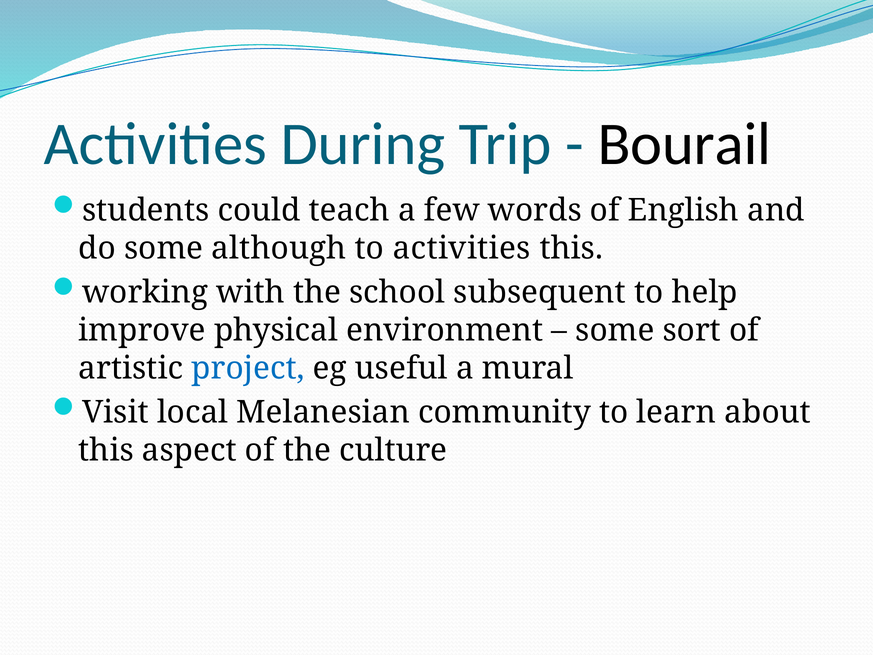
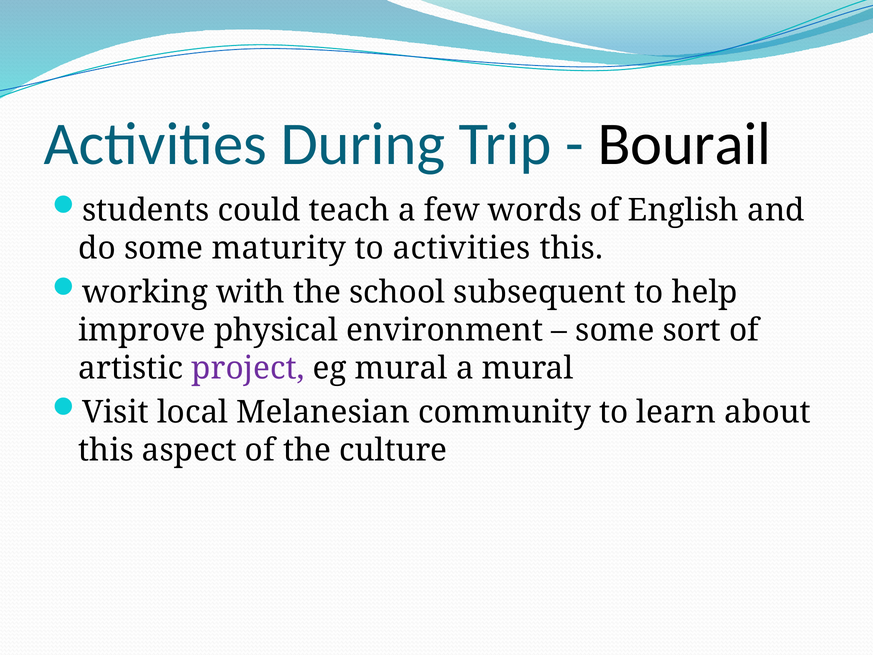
although: although -> maturity (279, 248)
project colour: blue -> purple (248, 368)
eg useful: useful -> mural (401, 368)
